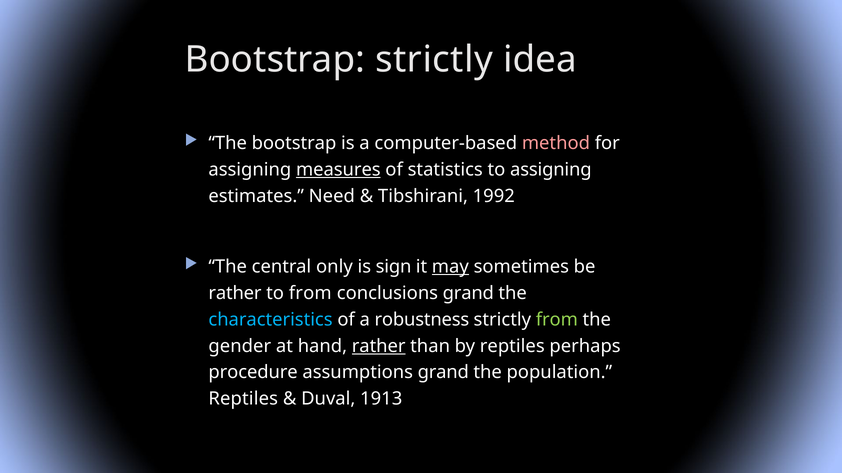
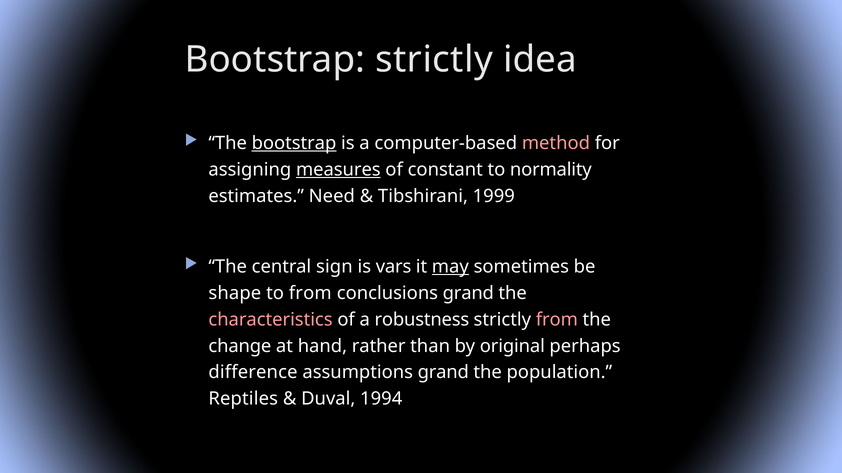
bootstrap underline: none -> present (294, 143)
statistics: statistics -> constant (445, 170)
to assigning: assigning -> normality (551, 170)
1992: 1992 -> 1999 (494, 196)
only: only -> sign (334, 267)
sign: sign -> vars (394, 267)
rather: rather -> shape (235, 293)
characteristics colour: light blue -> pink (271, 320)
from colour: light green -> pink (557, 320)
gender: gender -> change (240, 346)
rather underline: present -> none (379, 346)
by reptiles: reptiles -> original (512, 346)
procedure: procedure -> difference (253, 373)
1913: 1913 -> 1994 (381, 399)
